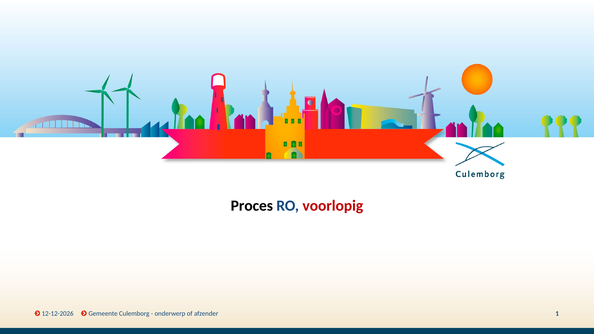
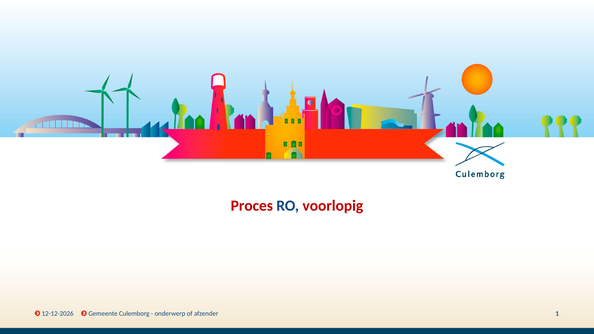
Proces colour: black -> red (252, 206)
